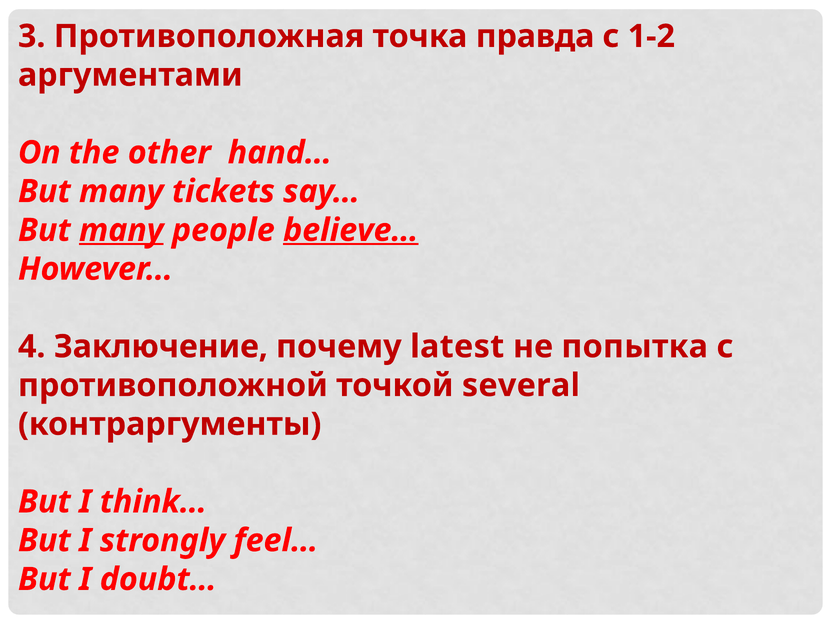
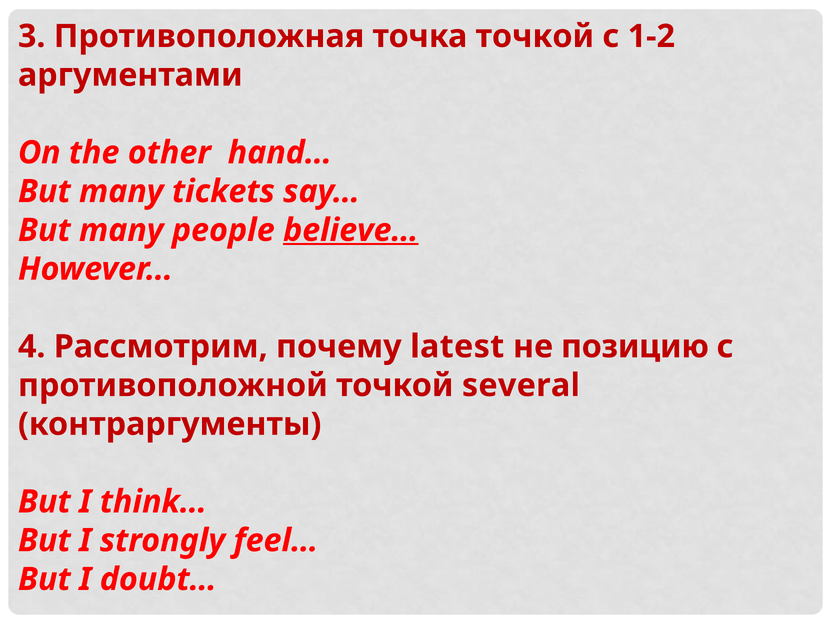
точка правда: правда -> точкой (535, 36)
many underline: present -> none (121, 230)
Заключение: Заключение -> Рассмотрим (161, 347)
попытка: попытка -> позицию (635, 347)
